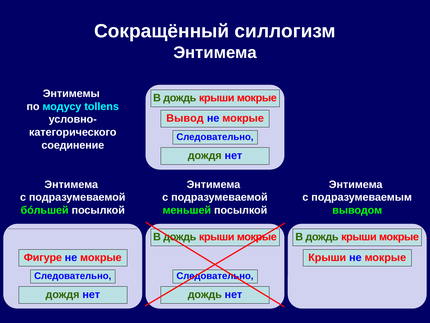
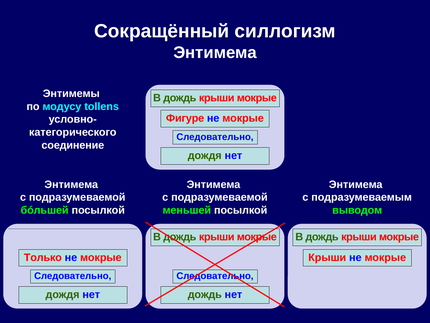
Вывод: Вывод -> Фигуре (185, 118)
Фигуре: Фигуре -> Только (43, 257)
